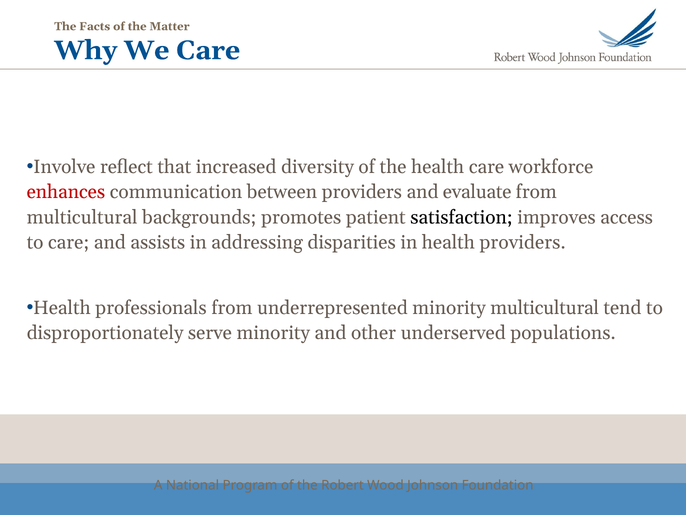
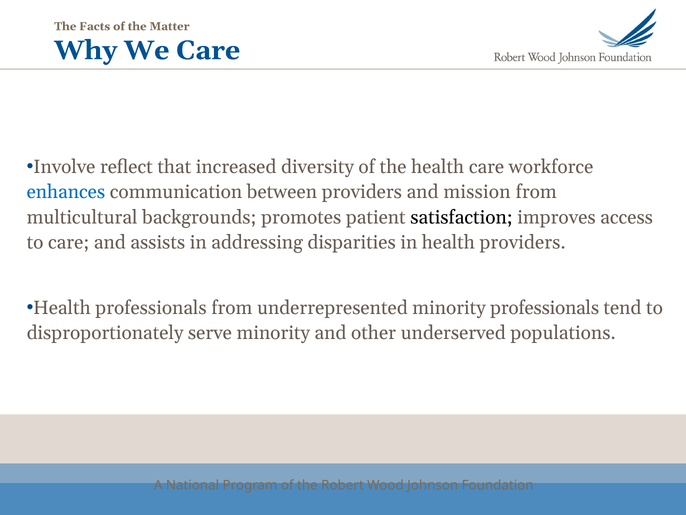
enhances colour: red -> blue (66, 192)
evaluate: evaluate -> mission (477, 192)
minority multicultural: multicultural -> professionals (545, 308)
